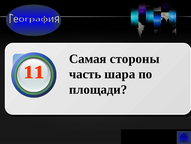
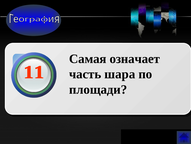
стороны: стороны -> означает (135, 59)
